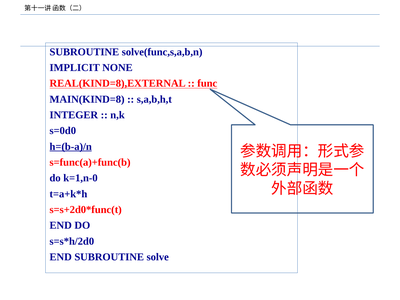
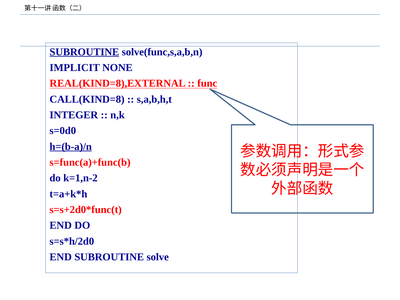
SUBROUTINE underline: none -> present (84, 52)
MAIN(KIND=8: MAIN(KIND=8 -> CALL(KIND=8 (87, 99)
k=1,n-0: k=1,n-0 -> k=1,n-2 (80, 178)
